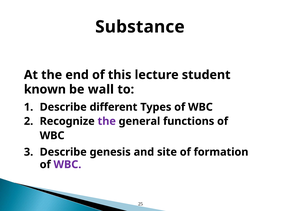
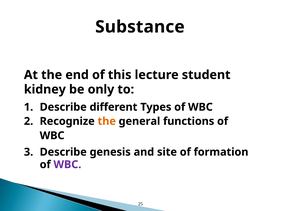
known: known -> kidney (45, 89)
wall: wall -> only (101, 89)
the colour: purple -> orange (107, 121)
